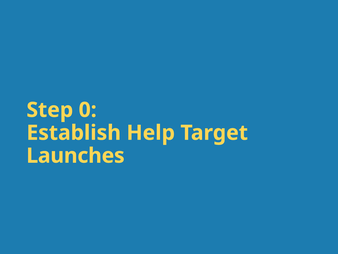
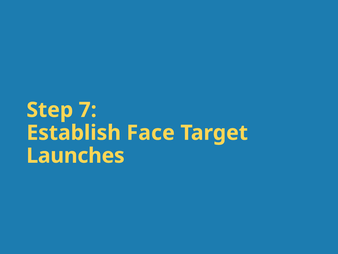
0: 0 -> 7 (88, 110)
Help: Help -> Face (151, 133)
